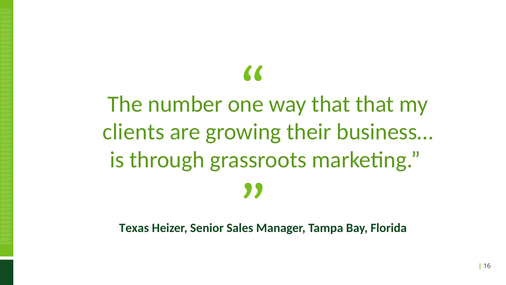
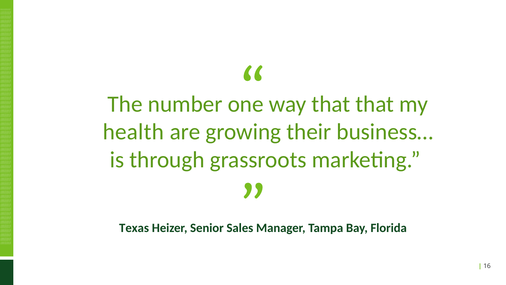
clients: clients -> health (133, 132)
